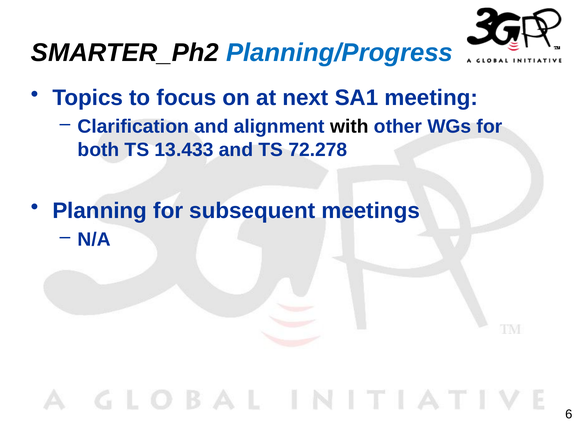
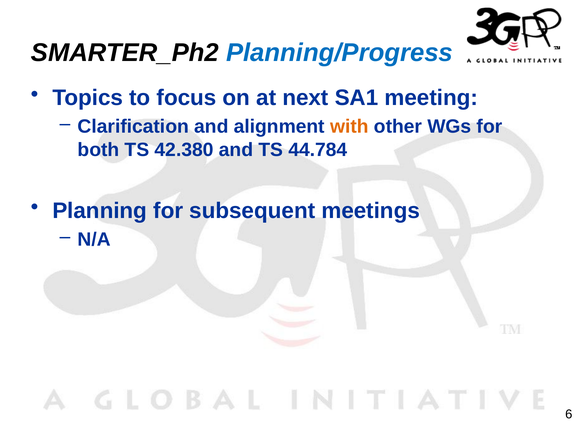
with colour: black -> orange (349, 127)
13.433: 13.433 -> 42.380 (184, 150)
72.278: 72.278 -> 44.784 (318, 150)
